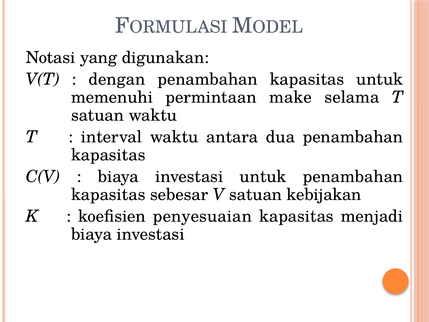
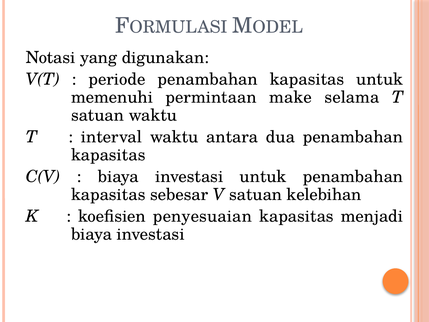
dengan: dengan -> periode (117, 79)
kebijakan: kebijakan -> kelebihan (324, 194)
